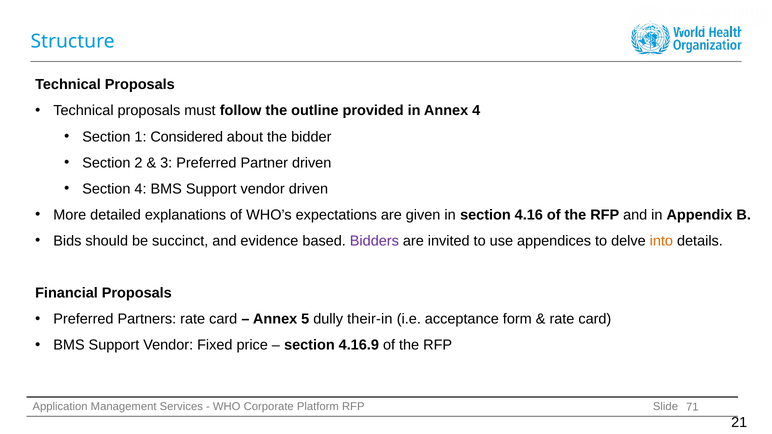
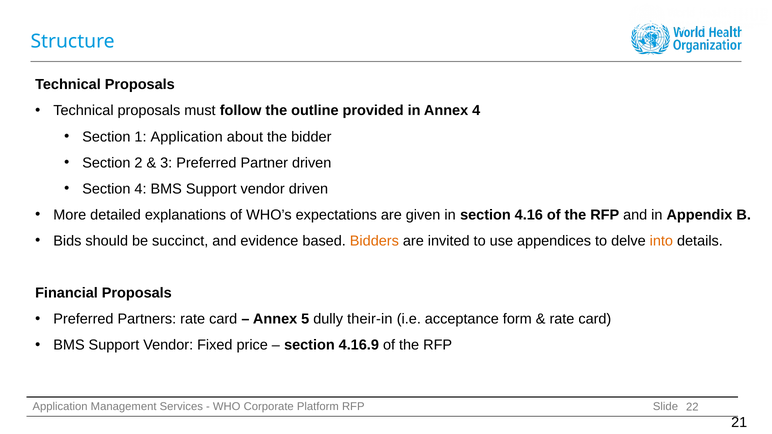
1 Considered: Considered -> Application (187, 137)
Bidders colour: purple -> orange (374, 241)
71: 71 -> 22 (692, 407)
